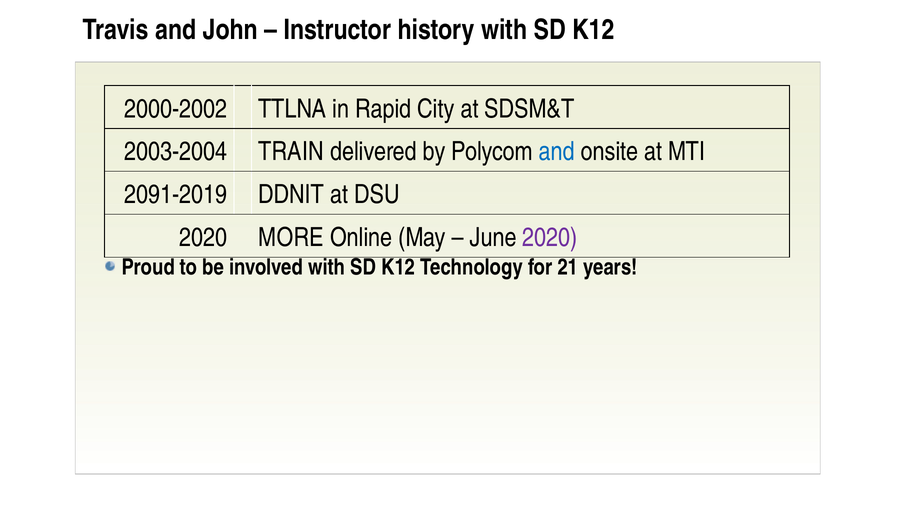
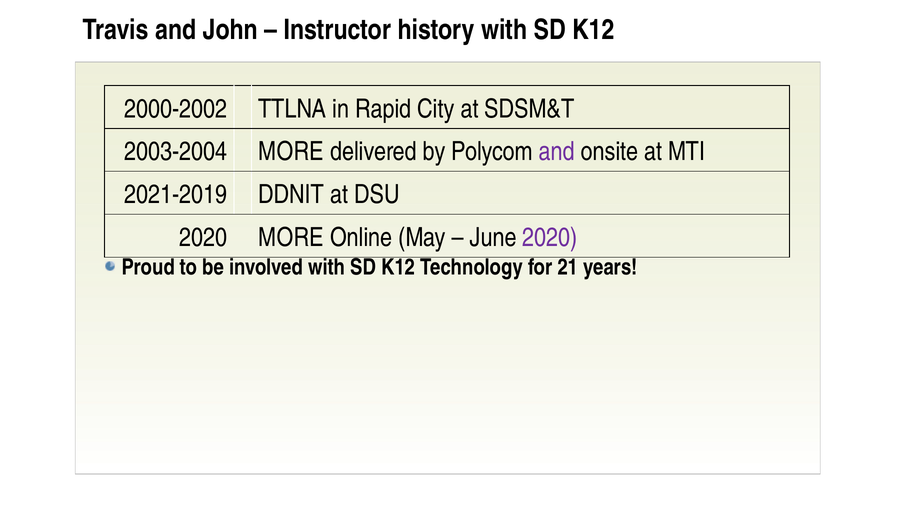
2003-2004 TRAIN: TRAIN -> MORE (291, 152)
and colour: blue -> purple (557, 152)
2091-2019: 2091-2019 -> 2021-2019 (176, 195)
